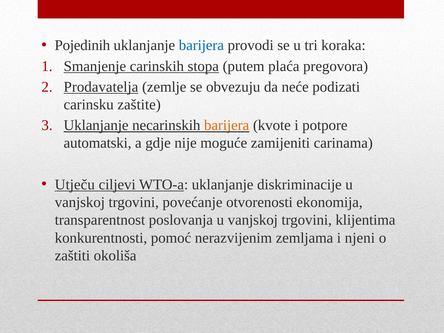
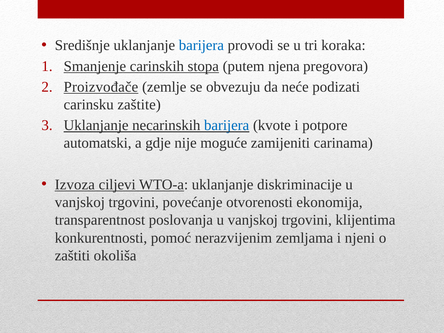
Pojedinih: Pojedinih -> Središnje (82, 45)
plaća: plaća -> njena (284, 66)
Prodavatelja: Prodavatelja -> Proizvođače (101, 87)
barijera colour: orange -> blue (227, 125)
Utječu: Utječu -> Izvoza (75, 185)
